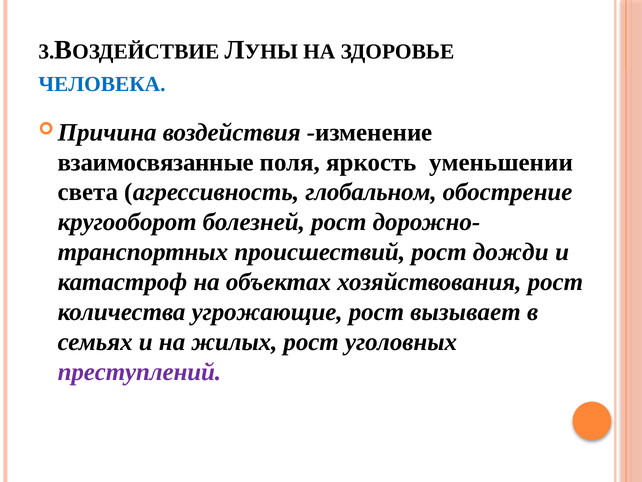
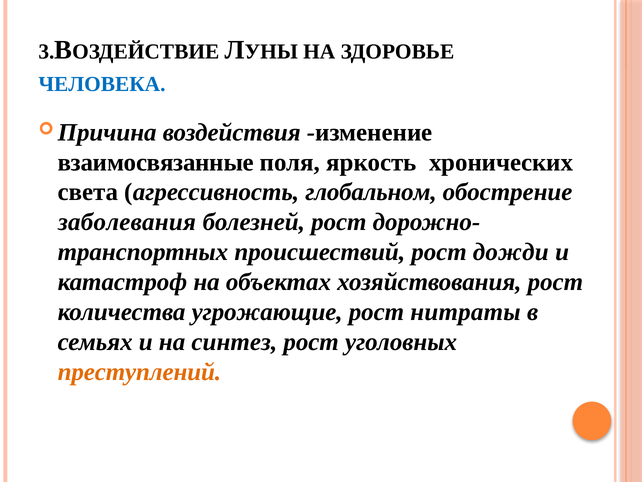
уменьшении: уменьшении -> хронических (501, 162)
кругооборот: кругооборот -> заболевания (127, 222)
вызывает: вызывает -> нитраты (465, 312)
жилых: жилых -> синтез (234, 341)
преступлений colour: purple -> orange (139, 371)
